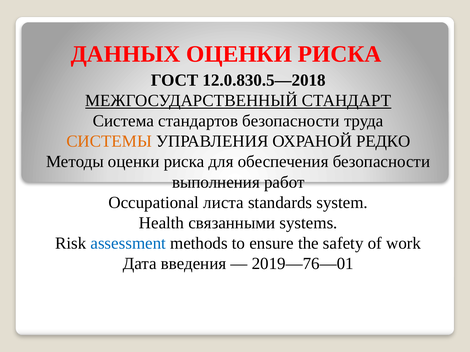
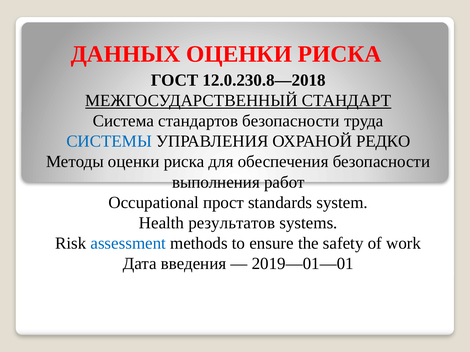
12.0.830.5—2018: 12.0.830.5—2018 -> 12.0.230.8—2018 (264, 80)
СИСТЕМЫ colour: orange -> blue (109, 142)
листа: листа -> прост (224, 203)
связанными: связанными -> результатов (232, 223)
2019—76—01: 2019—76—01 -> 2019—01—01 (303, 264)
